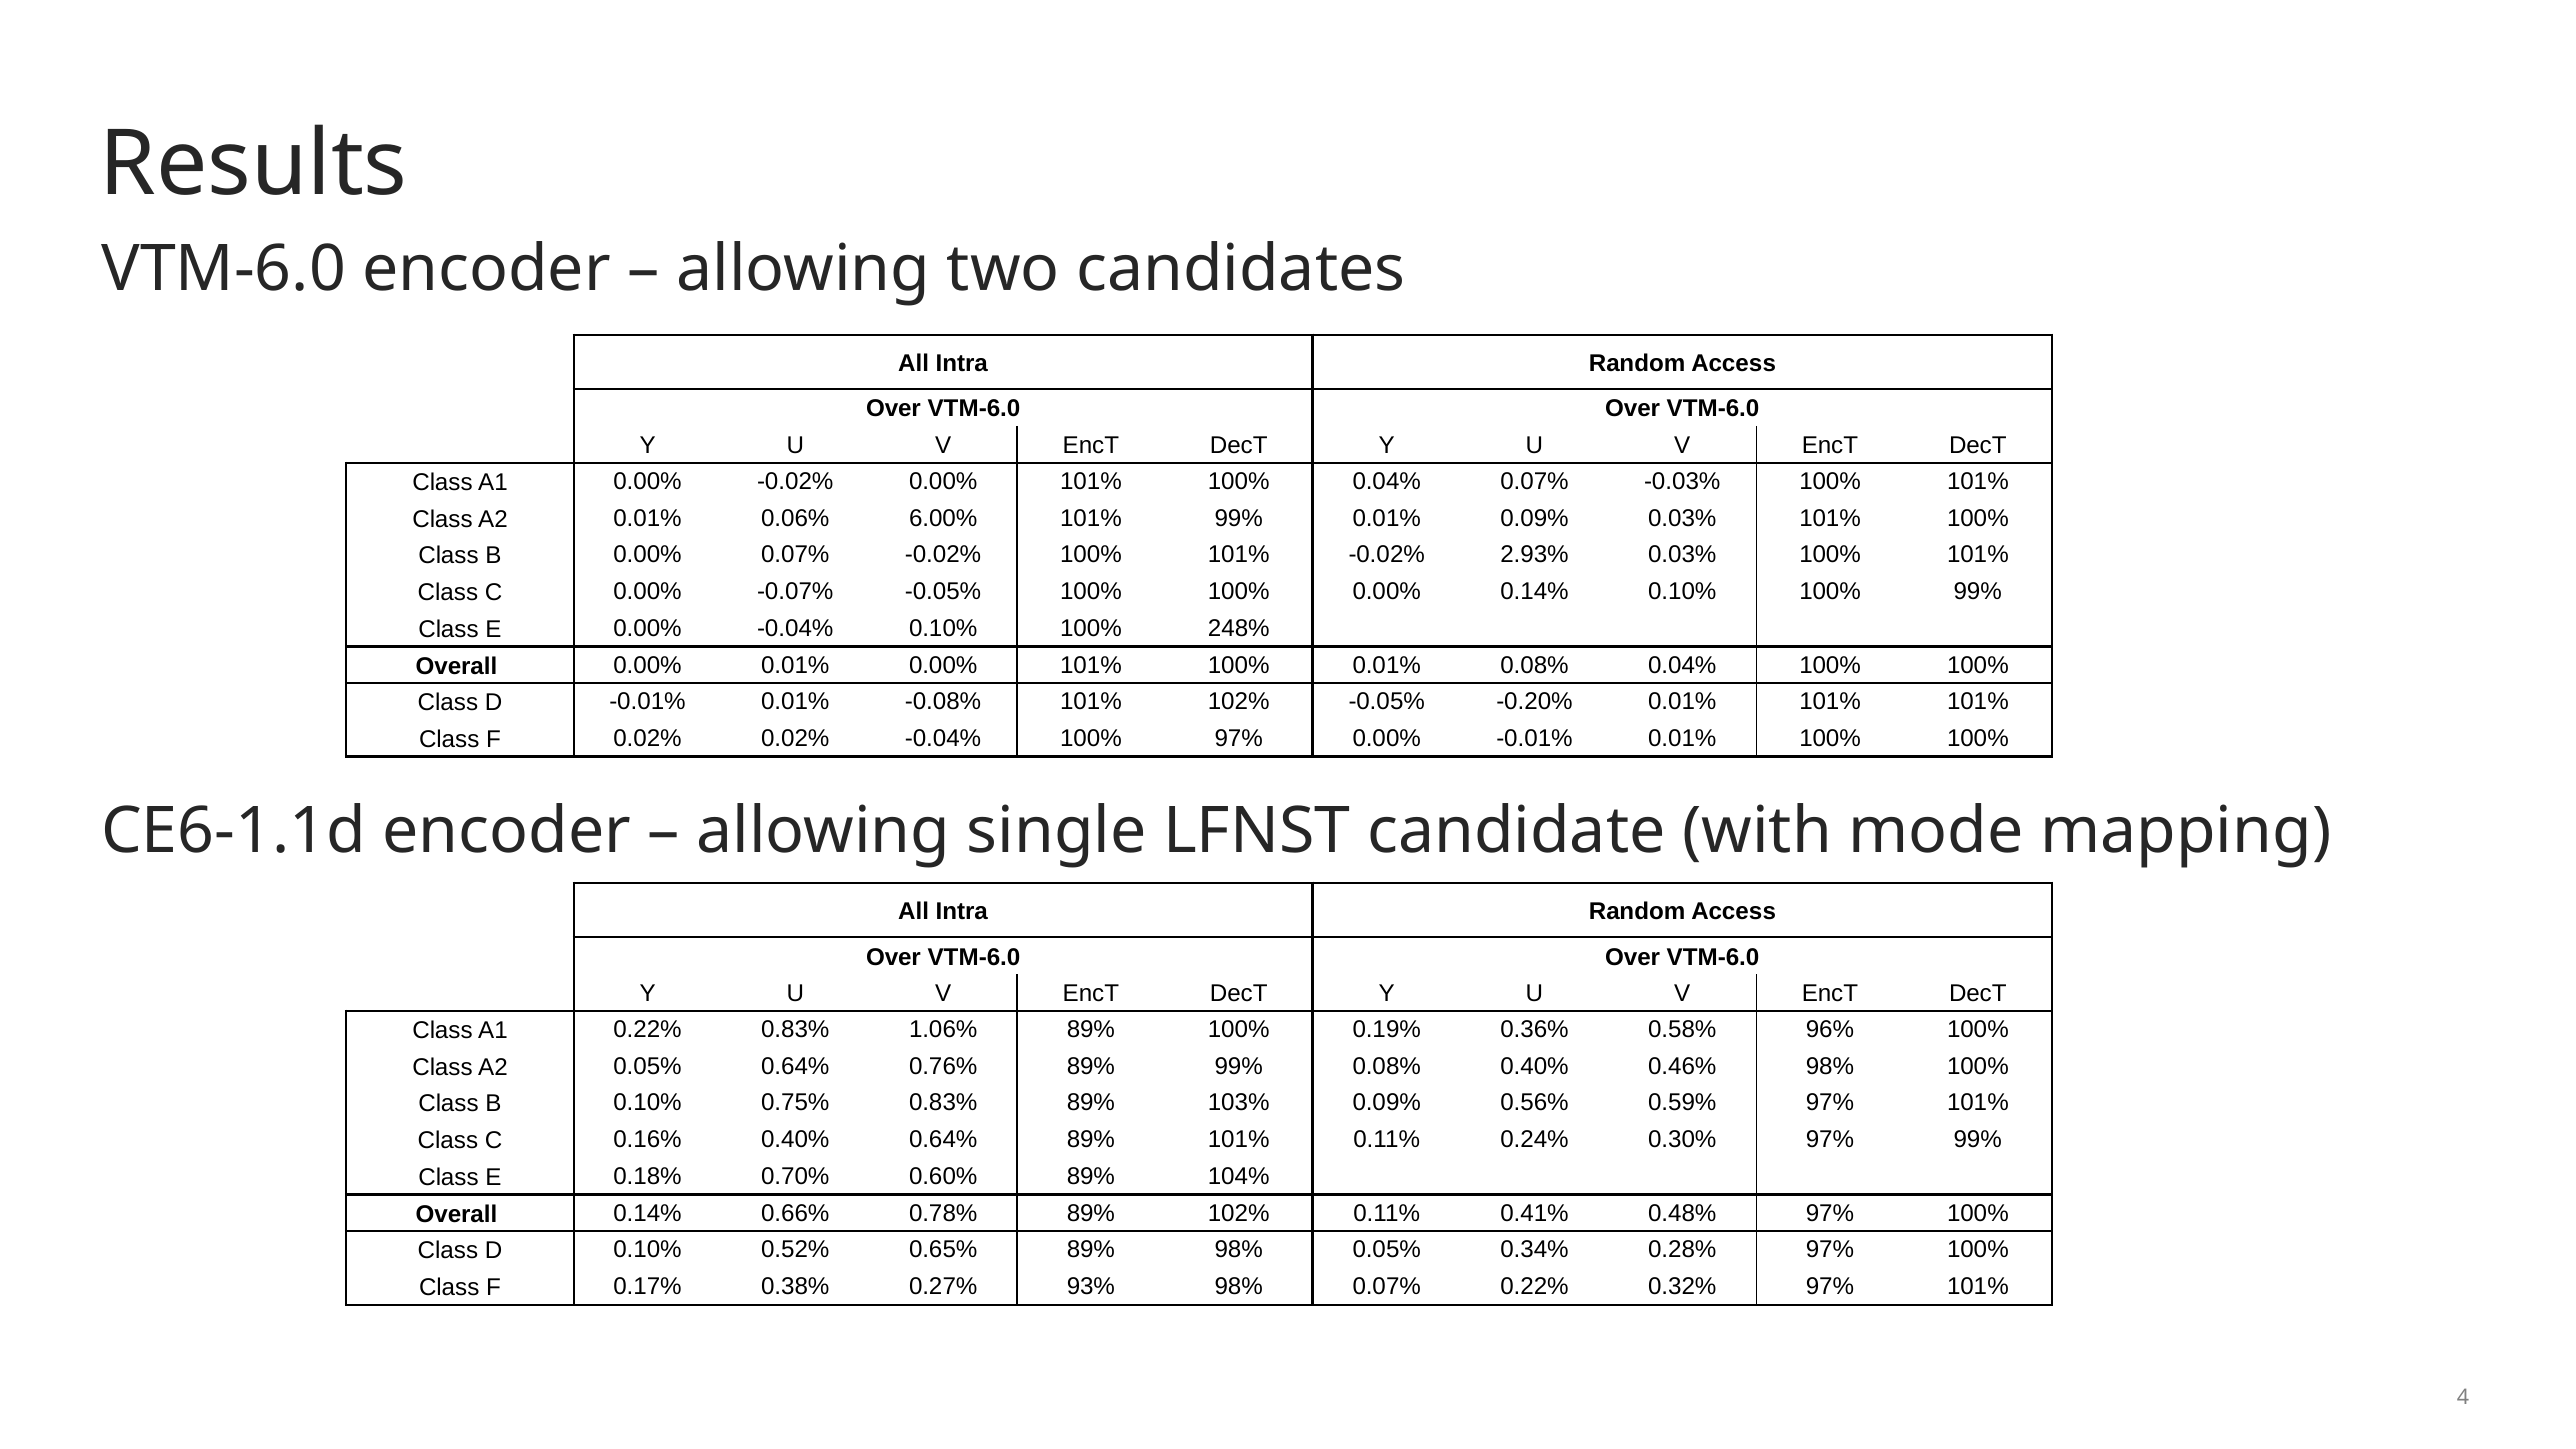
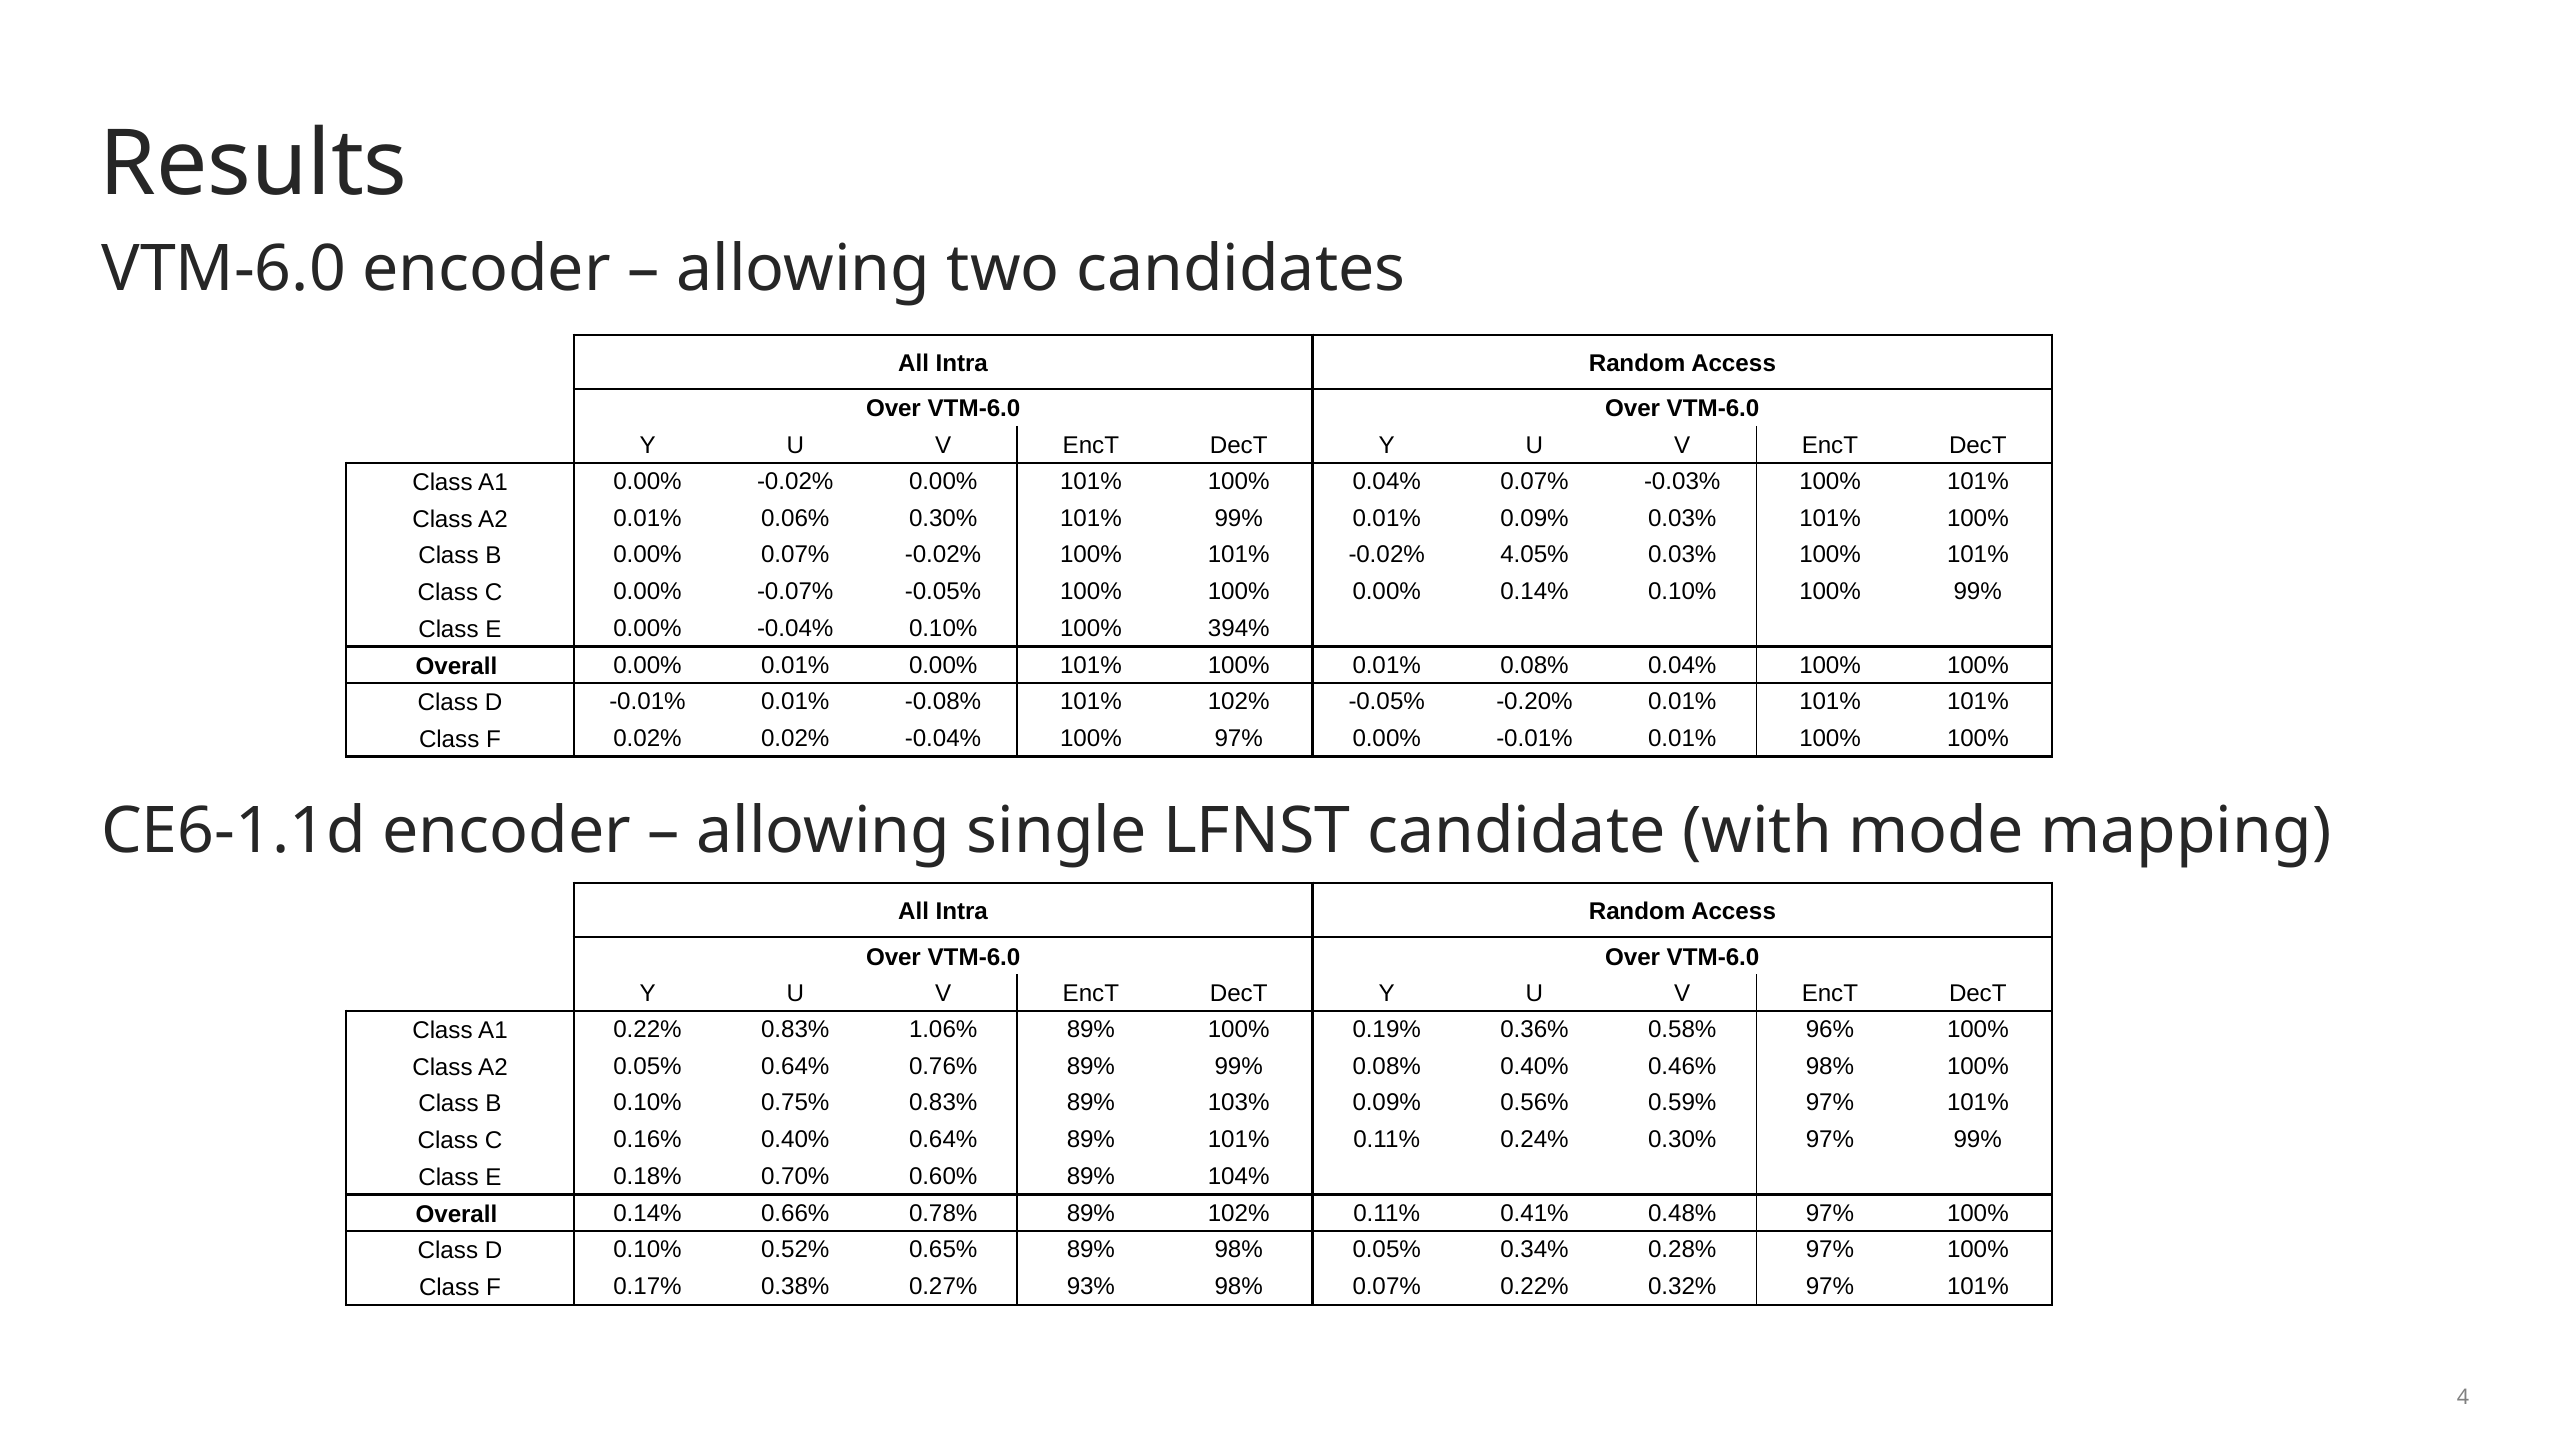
0.06% 6.00%: 6.00% -> 0.30% (943, 518)
2.93%: 2.93% -> 4.05% (1534, 555)
248%: 248% -> 394% (1239, 628)
